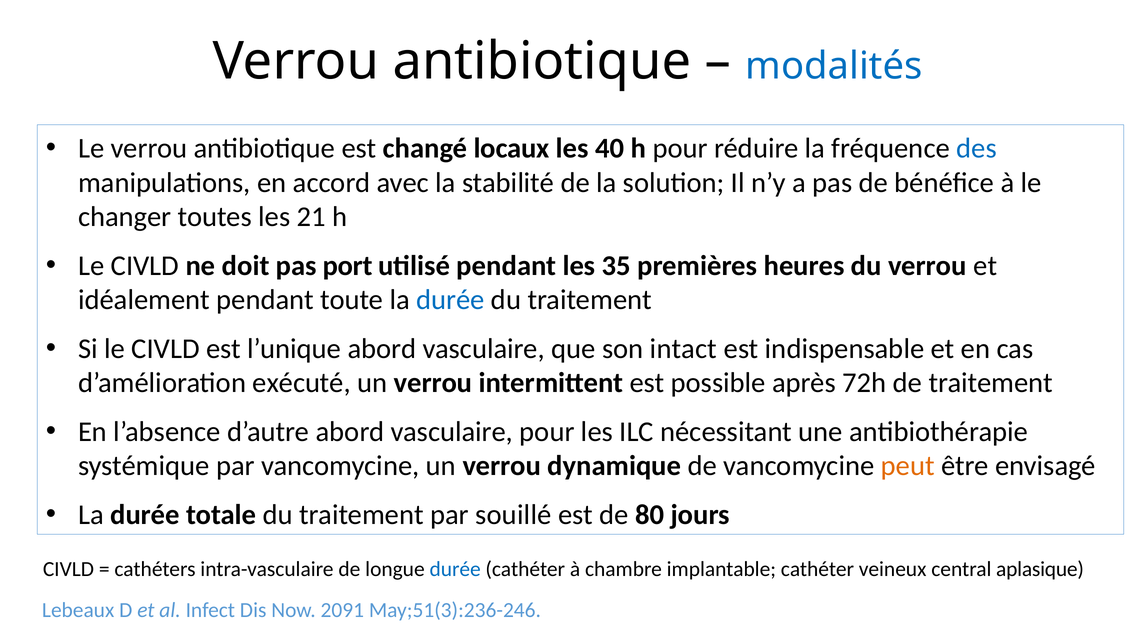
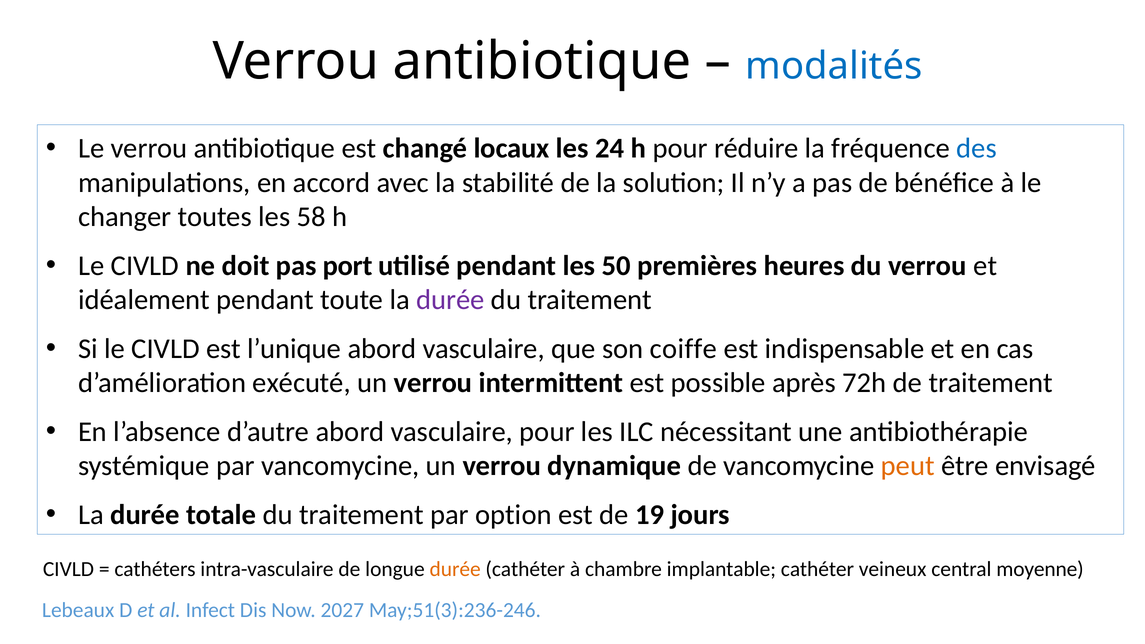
40: 40 -> 24 (610, 148)
21: 21 -> 58 (311, 217)
35: 35 -> 50 (616, 266)
durée colour: blue -> purple (450, 300)
intact: intact -> coiffe (683, 349)
souillé: souillé -> option (513, 515)
80: 80 -> 19 (650, 515)
durée colour: blue -> orange (455, 569)
aplasique: aplasique -> moyenne (1040, 569)
2091: 2091 -> 2027 (342, 610)
